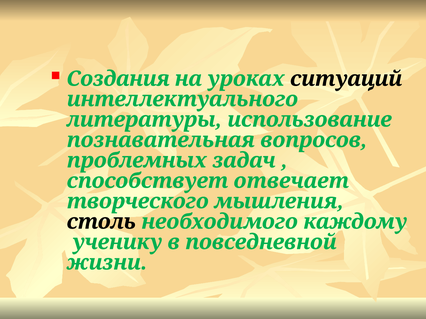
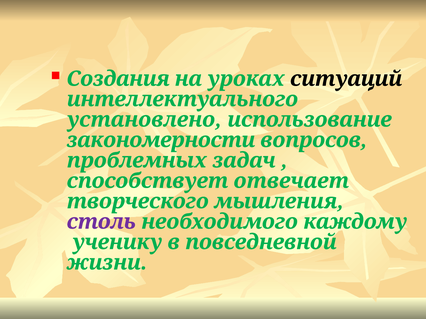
литературы: литературы -> установлено (144, 120)
познавательная: познавательная -> закономерности (161, 140)
столь colour: black -> purple (101, 222)
